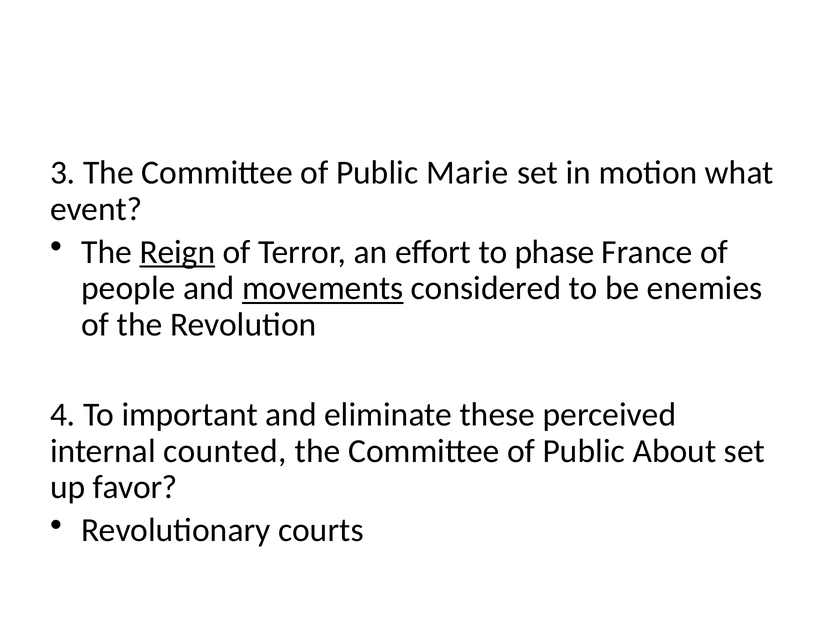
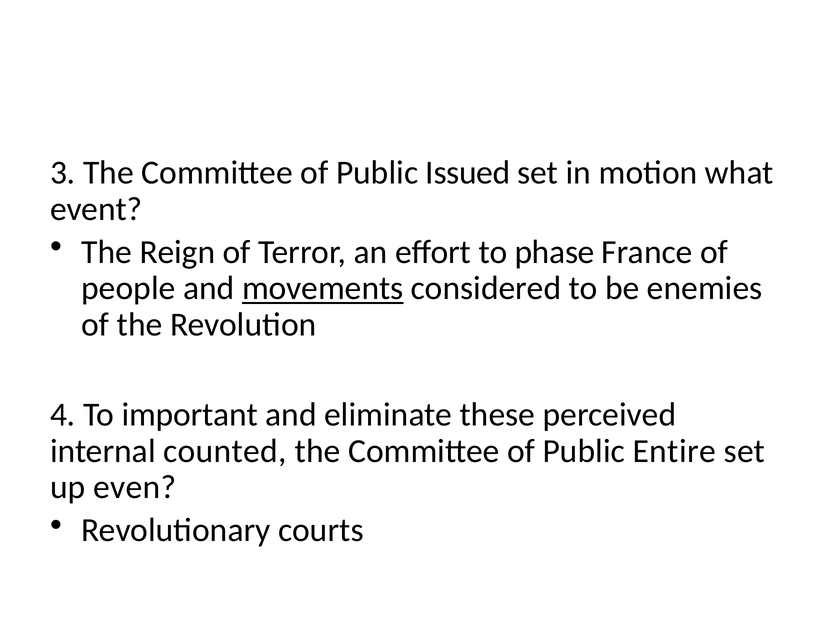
Marie: Marie -> Issued (468, 173)
Reign underline: present -> none (177, 252)
About: About -> Entire (674, 451)
favor: favor -> even (135, 487)
